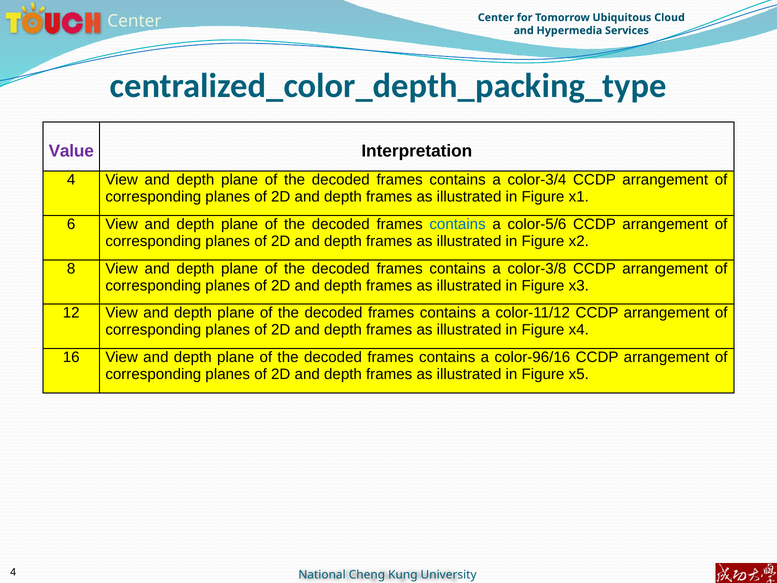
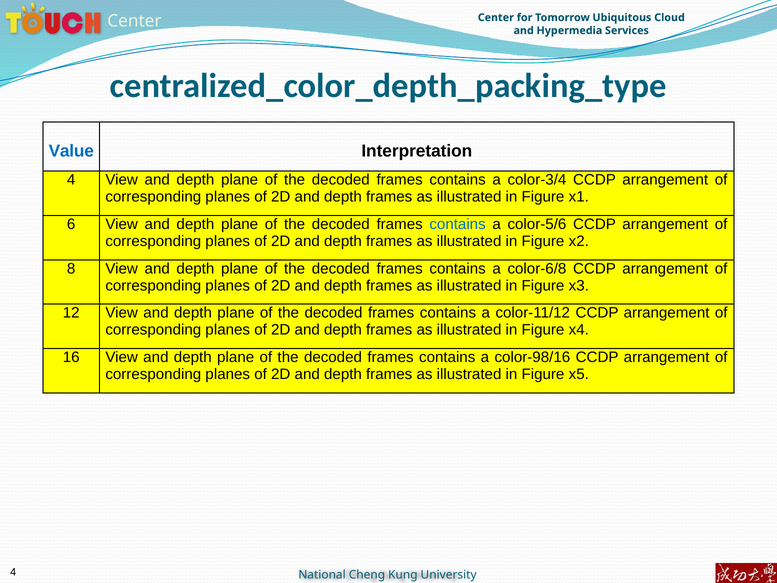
Value colour: purple -> blue (71, 151)
color-3/8: color-3/8 -> color-6/8 (537, 268)
color-96/16: color-96/16 -> color-98/16 (532, 357)
